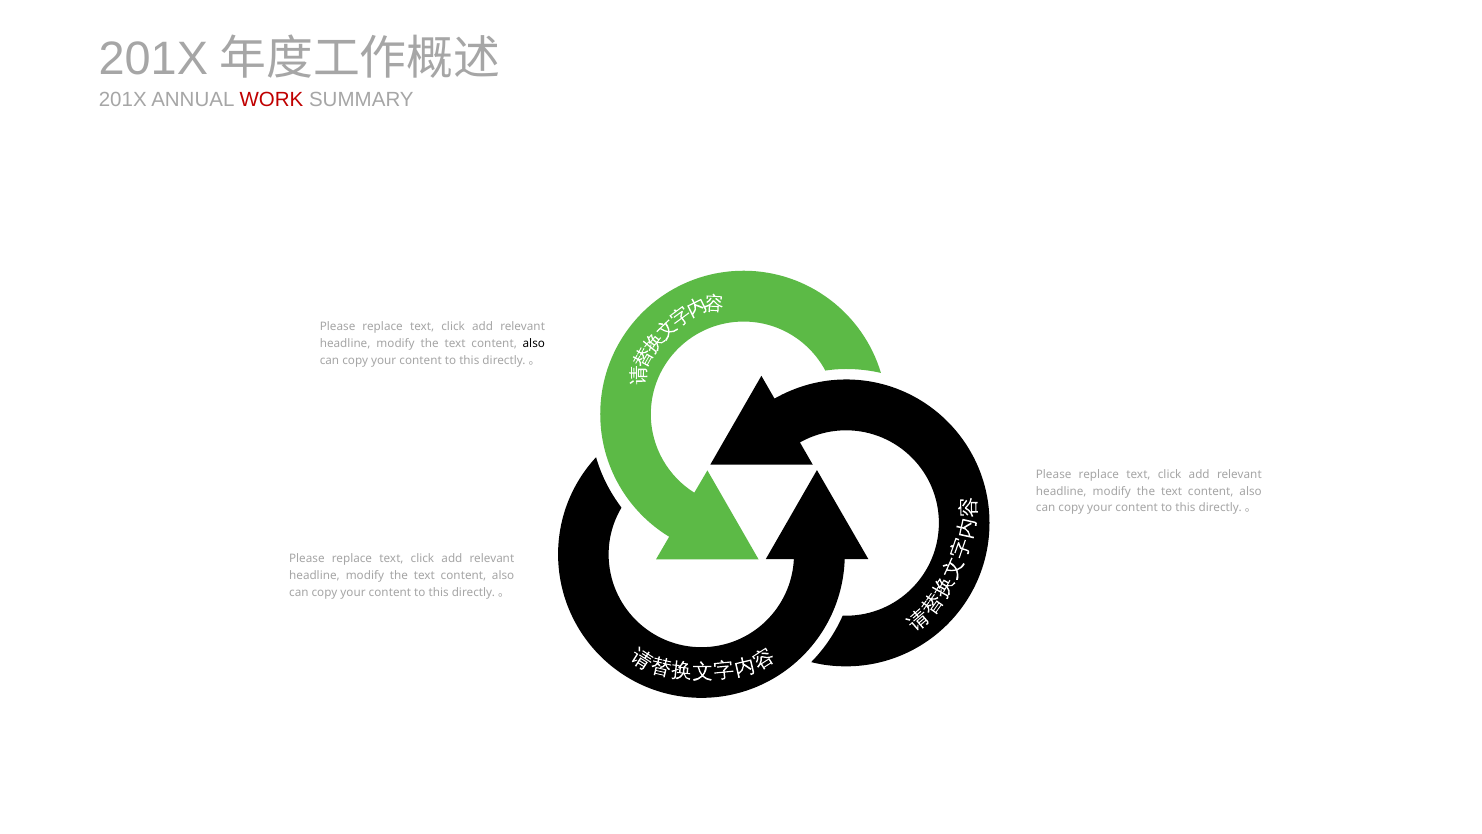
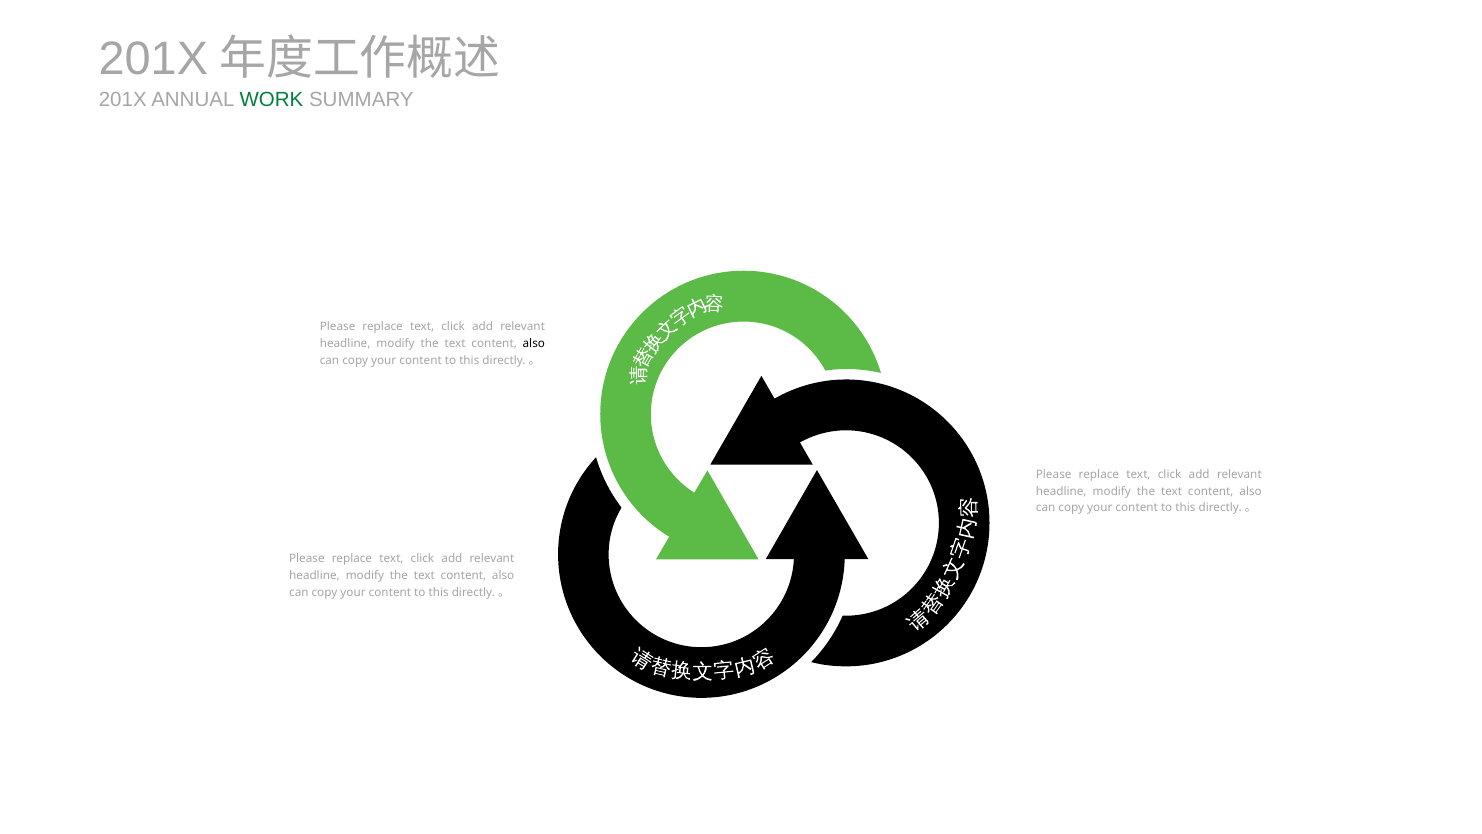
WORK colour: red -> green (271, 99)
